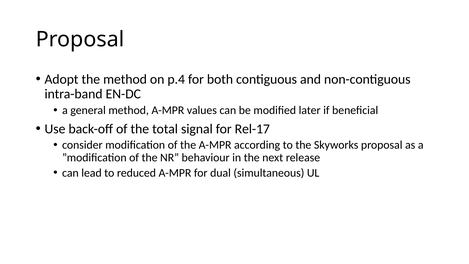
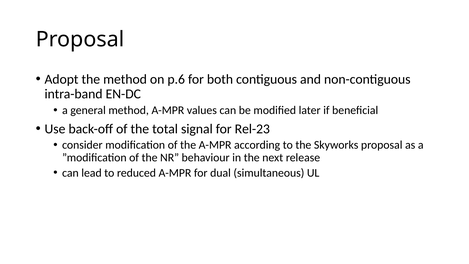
p.4: p.4 -> p.6 (176, 79)
Rel-17: Rel-17 -> Rel-23 (252, 129)
